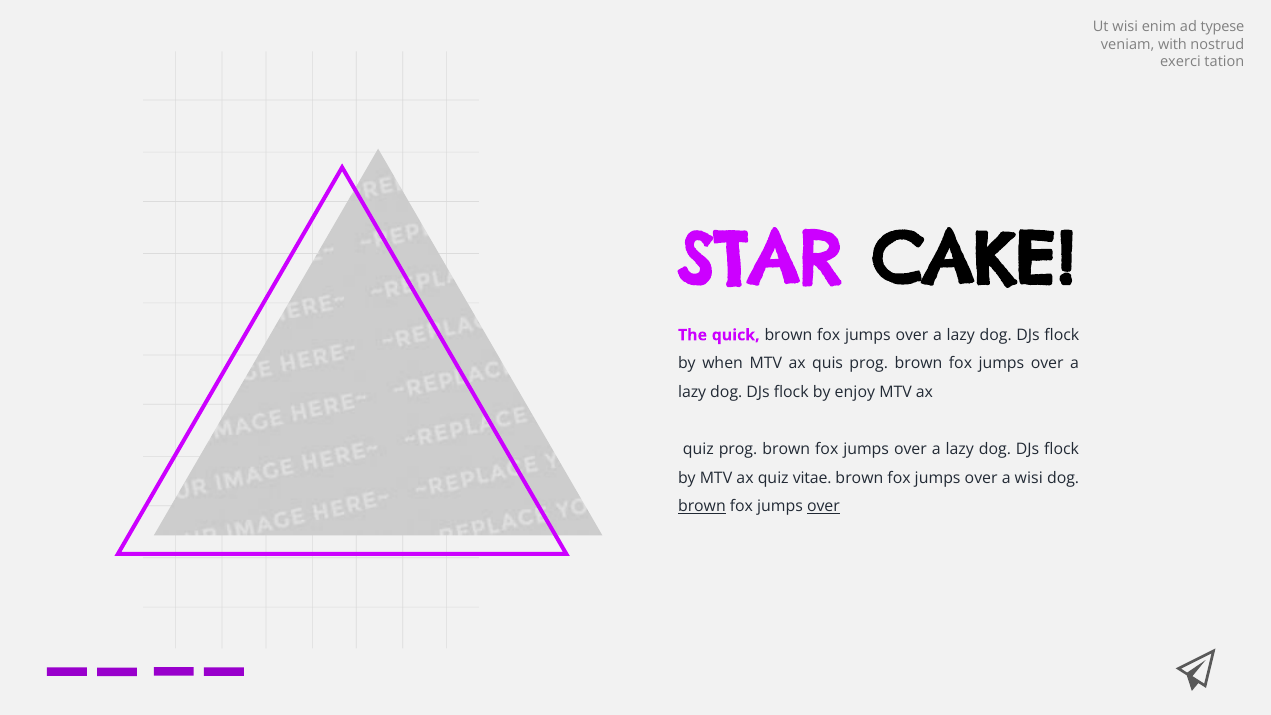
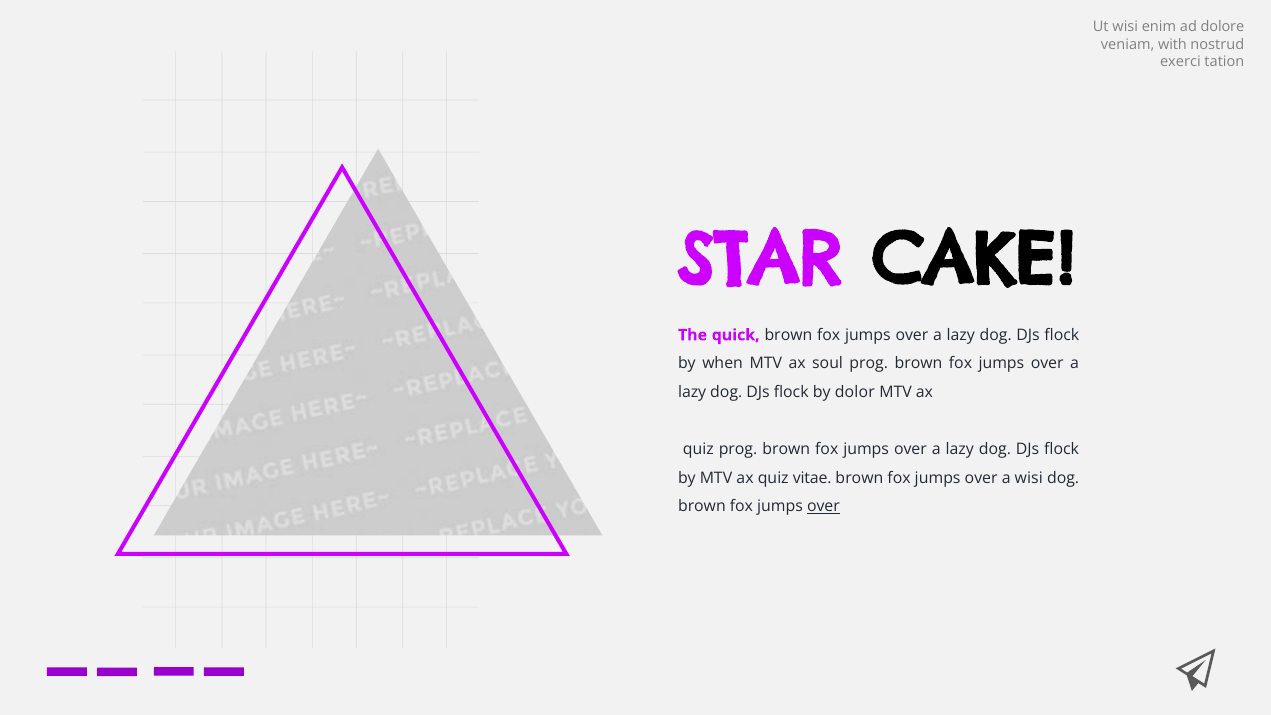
typese: typese -> dolore (1222, 27)
quis: quis -> soul (828, 364)
enjoy: enjoy -> dolor (855, 392)
brown underline: present -> none (702, 507)
